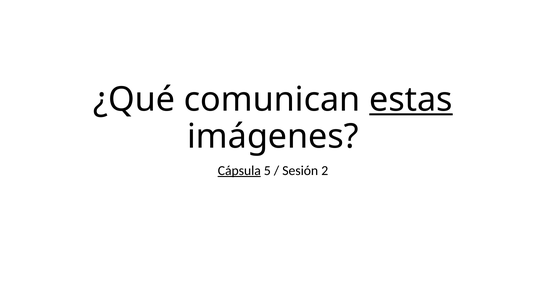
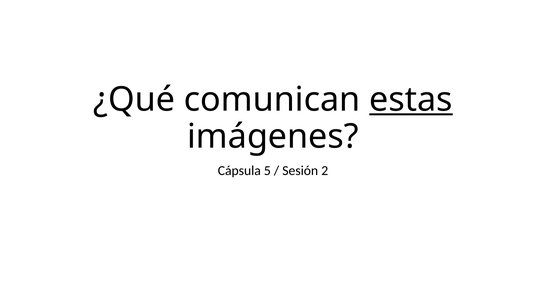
Cápsula underline: present -> none (239, 171)
